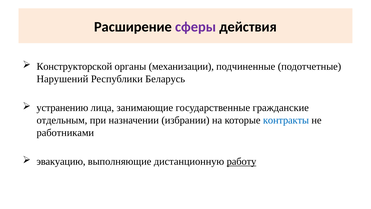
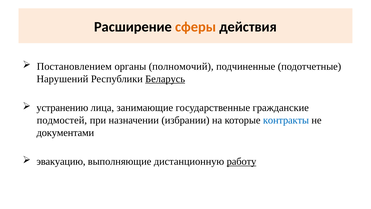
сферы colour: purple -> orange (196, 27)
Конструкторской: Конструкторской -> Постановлением (74, 66)
механизации: механизации -> полномочий (181, 66)
Беларусь underline: none -> present (165, 79)
отдельным: отдельным -> подмостей (62, 120)
работниками: работниками -> документами (65, 132)
